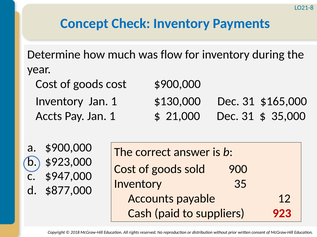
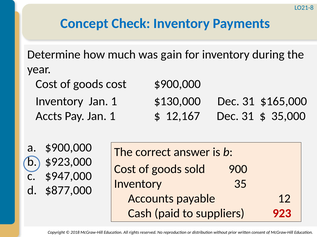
flow: flow -> gain (171, 55)
21,000: 21,000 -> 12,167 (183, 116)
